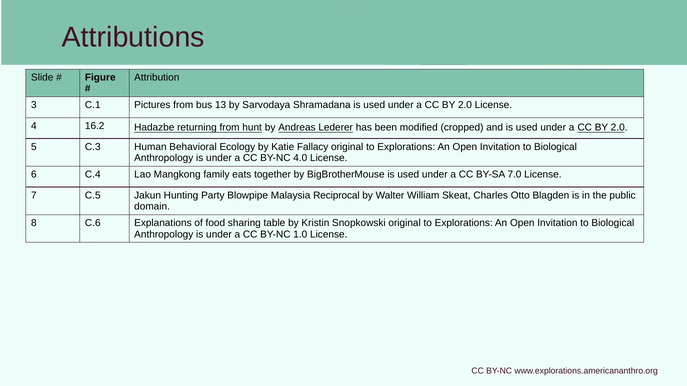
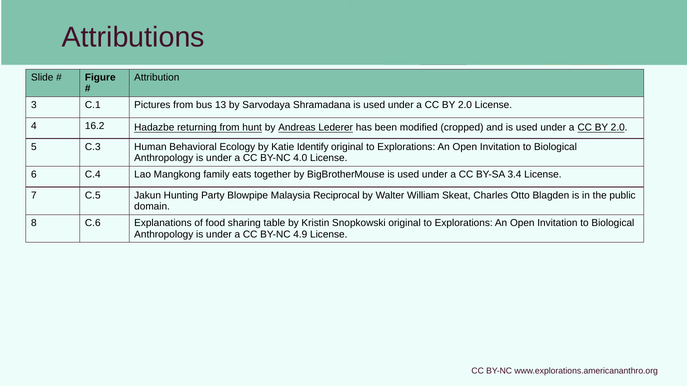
Fallacy: Fallacy -> Identify (313, 147)
7.0: 7.0 -> 3.4 (514, 175)
1.0: 1.0 -> 4.9 (300, 235)
